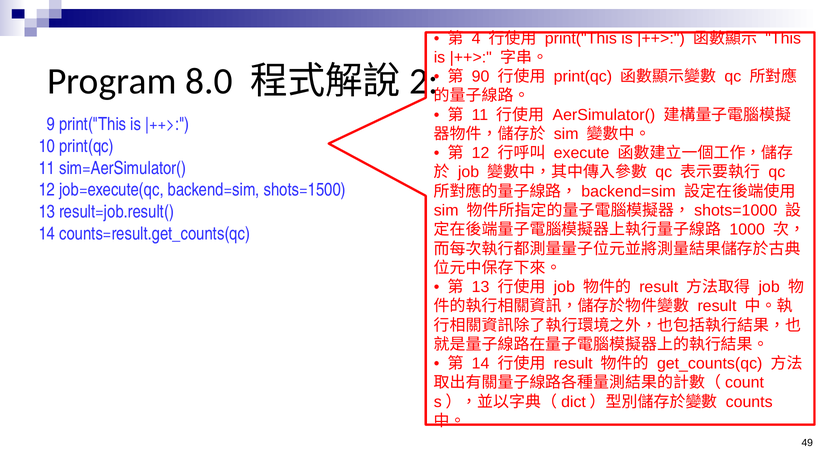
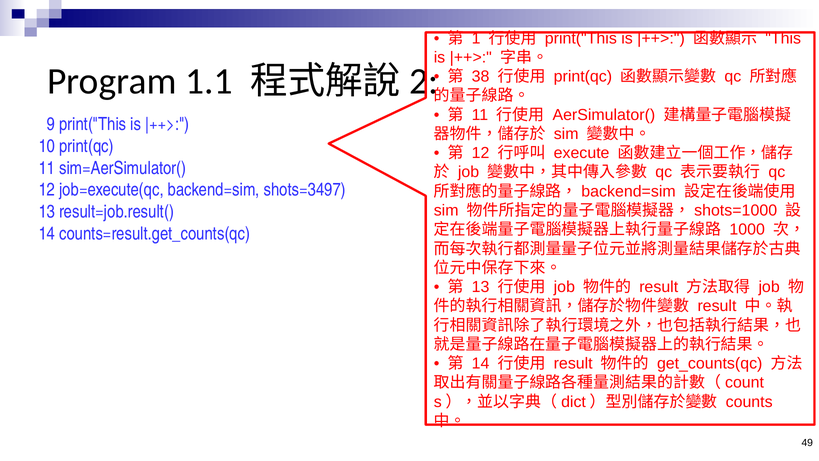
4: 4 -> 1 (476, 38)
8.0: 8.0 -> 1.1 (209, 81)
90: 90 -> 38 (481, 77)
shots=1500: shots=1500 -> shots=3497 (305, 190)
